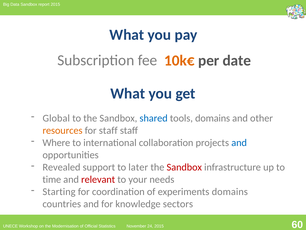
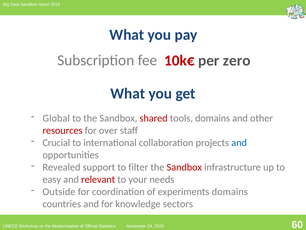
10k€ colour: orange -> red (179, 60)
date: date -> zero (237, 60)
shared colour: blue -> red (154, 118)
resources colour: orange -> red (63, 130)
for staff: staff -> over (108, 130)
Where: Where -> Crucial (56, 142)
later: later -> filter (138, 167)
time: time -> easy (52, 179)
Starting: Starting -> Outside (59, 191)
